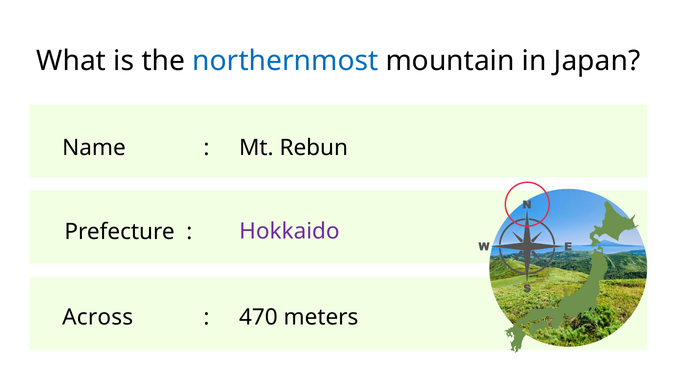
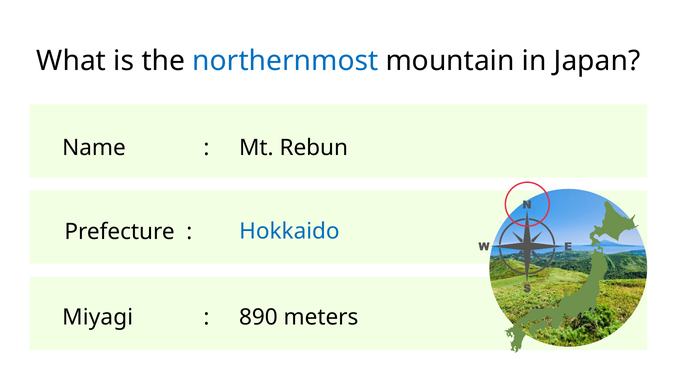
Hokkaido colour: purple -> blue (289, 231)
Across: Across -> Miyagi (98, 317)
470: 470 -> 890 (258, 317)
